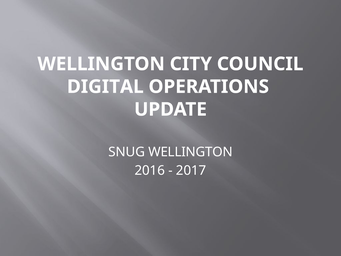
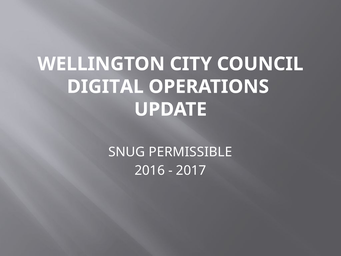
SNUG WELLINGTON: WELLINGTON -> PERMISSIBLE (190, 152)
